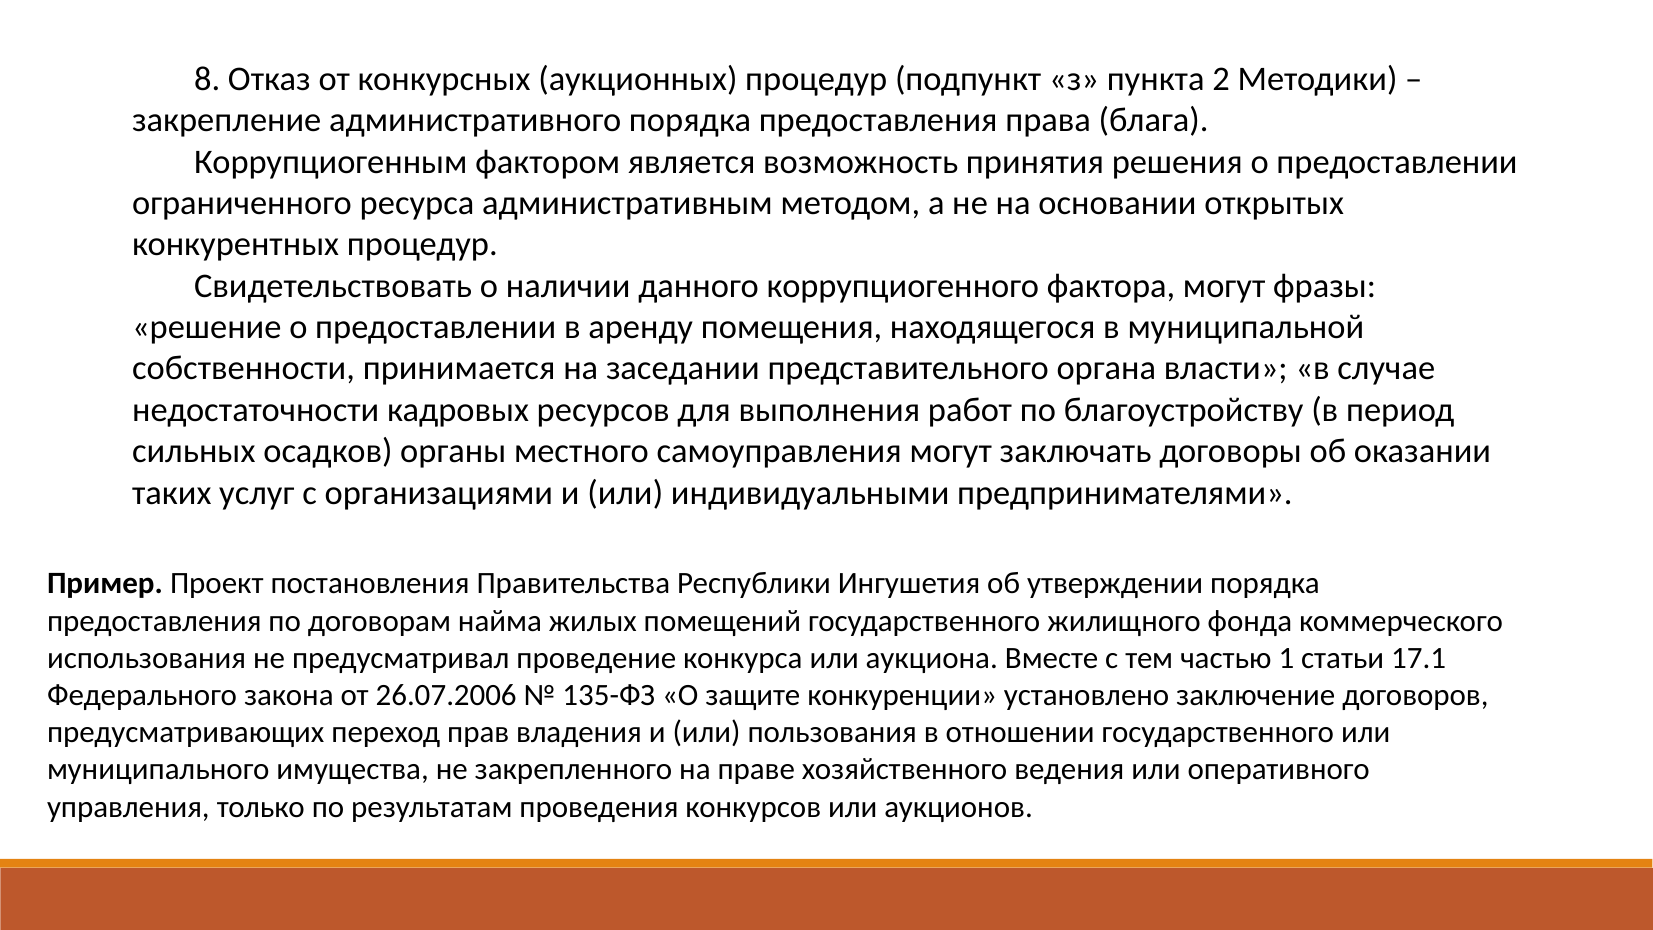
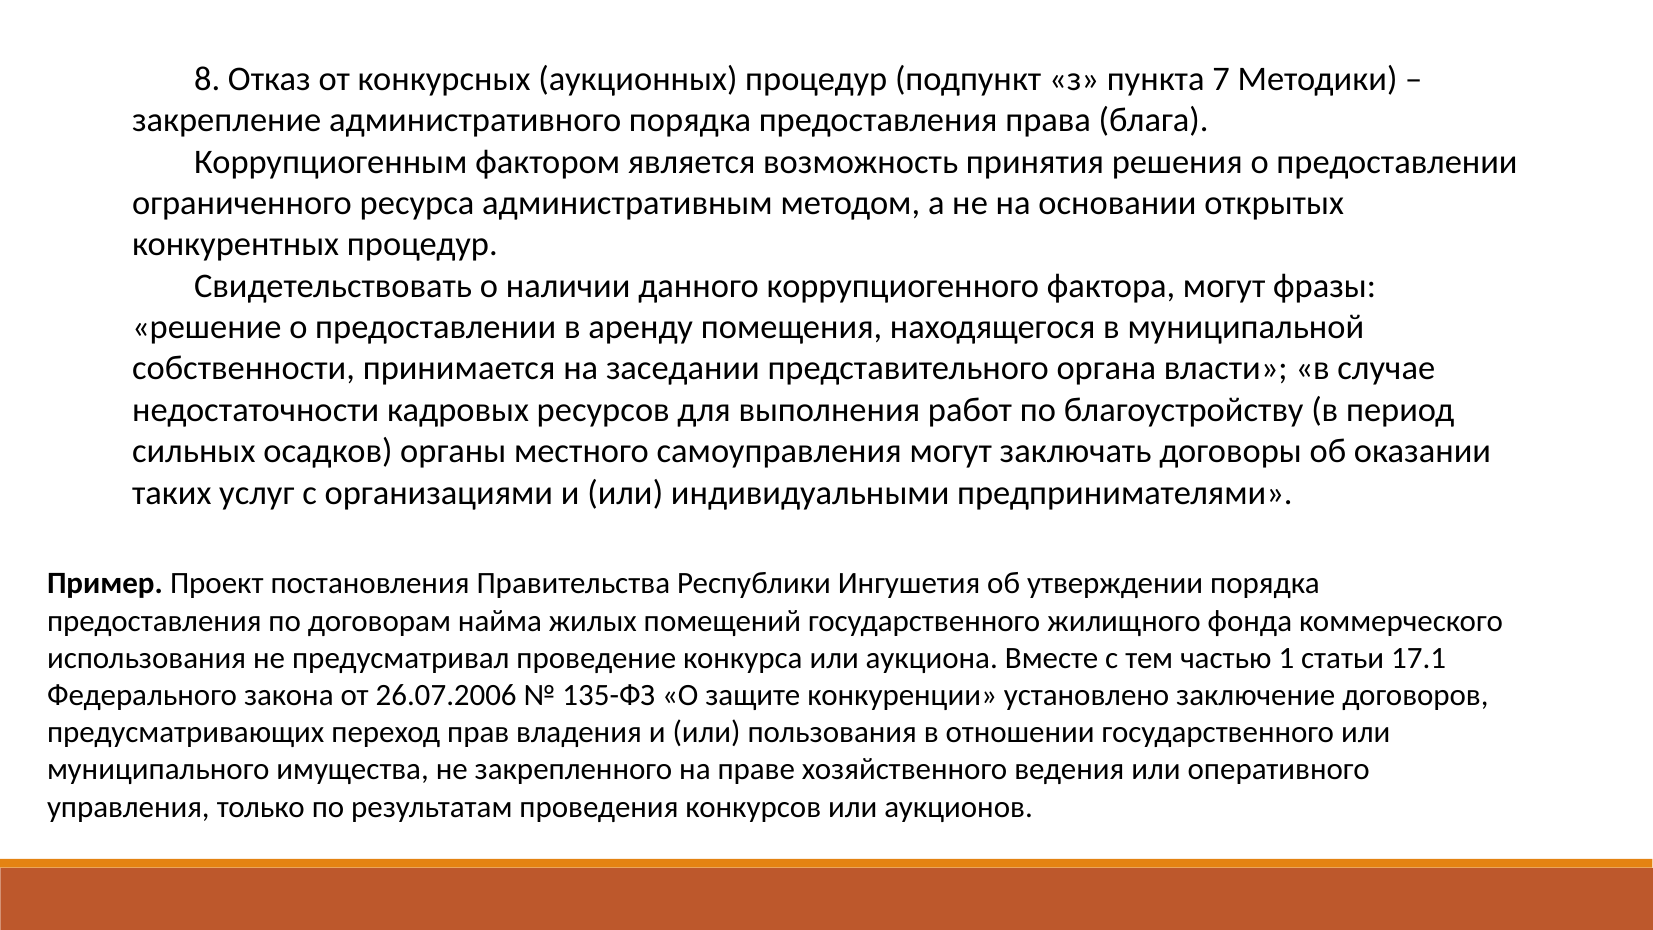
2: 2 -> 7 (1221, 79)
